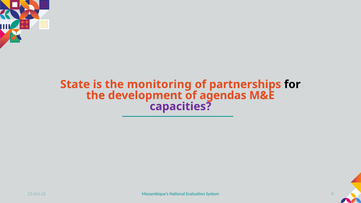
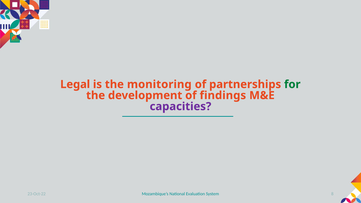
State: State -> Legal (75, 84)
for colour: black -> green (292, 84)
agendas: agendas -> findings (223, 95)
